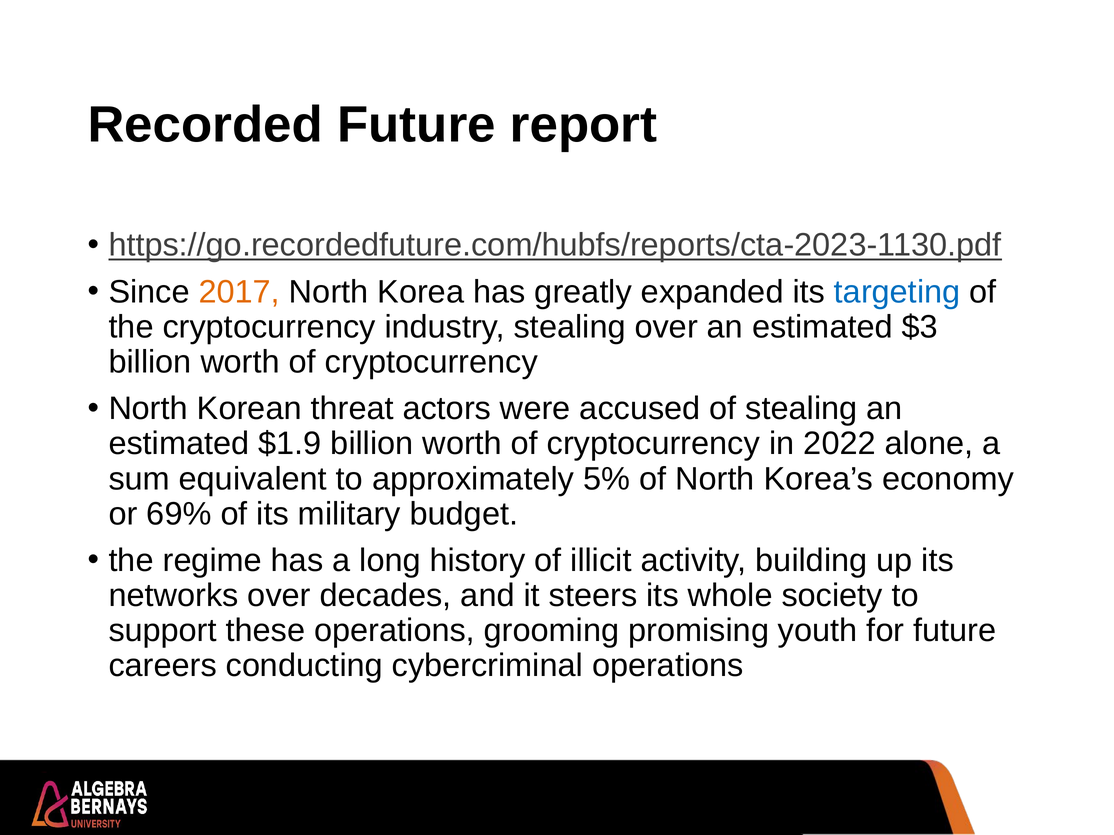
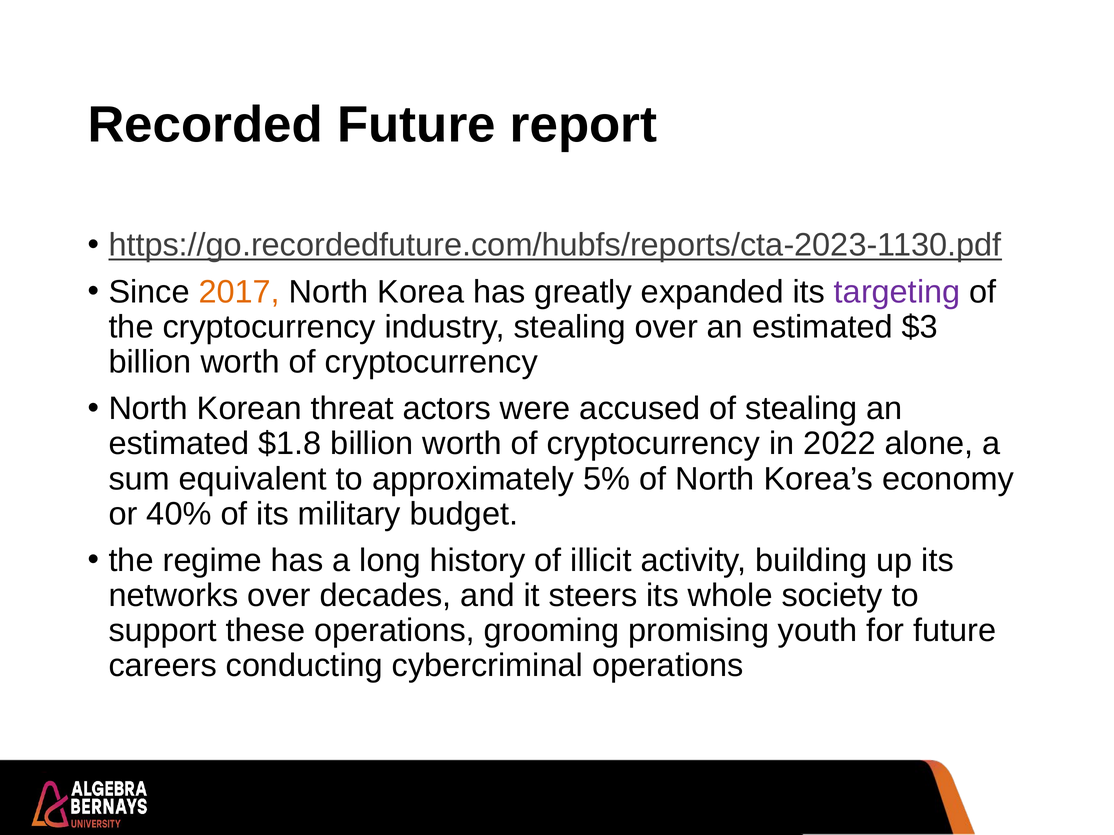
targeting colour: blue -> purple (897, 292)
$1.9: $1.9 -> $1.8 (290, 444)
69%: 69% -> 40% (179, 514)
